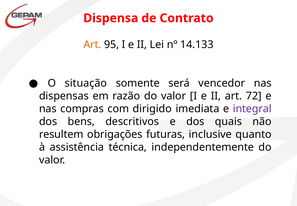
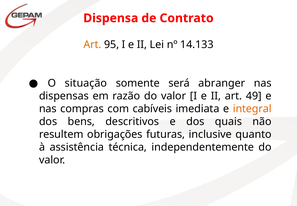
vencedor: vencedor -> abranger (222, 83)
72: 72 -> 49 (254, 96)
dirigido: dirigido -> cabíveis (152, 109)
integral colour: purple -> orange (252, 109)
